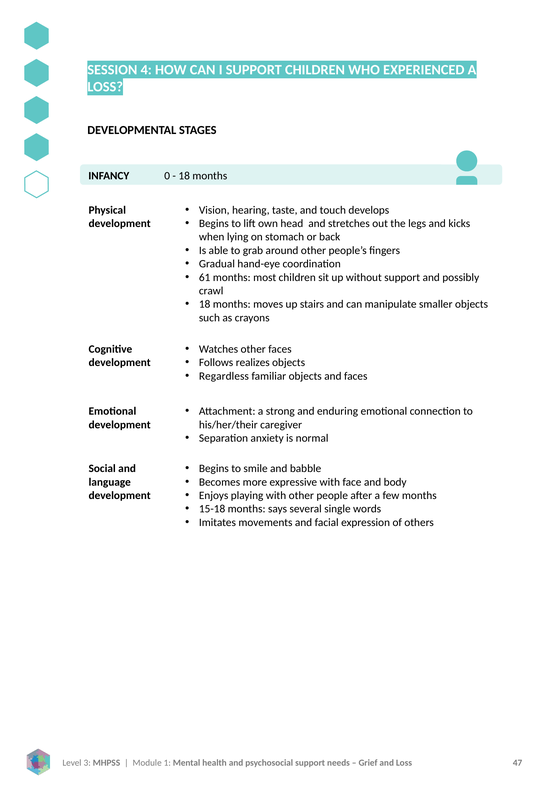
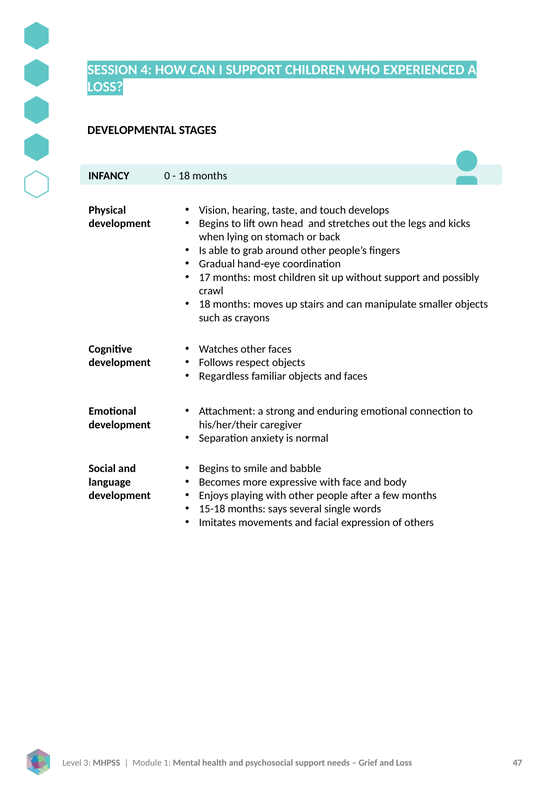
61: 61 -> 17 (205, 278)
realizes: realizes -> respect (253, 363)
